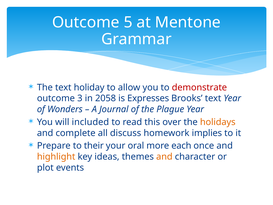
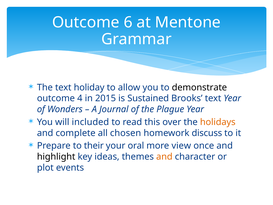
5: 5 -> 6 (128, 22)
demonstrate colour: red -> black (199, 87)
3: 3 -> 4 (80, 98)
2058: 2058 -> 2015 (106, 98)
Expresses: Expresses -> Sustained (148, 98)
discuss: discuss -> chosen (126, 133)
implies: implies -> discuss (207, 133)
each: each -> view (181, 146)
highlight colour: orange -> black (56, 156)
